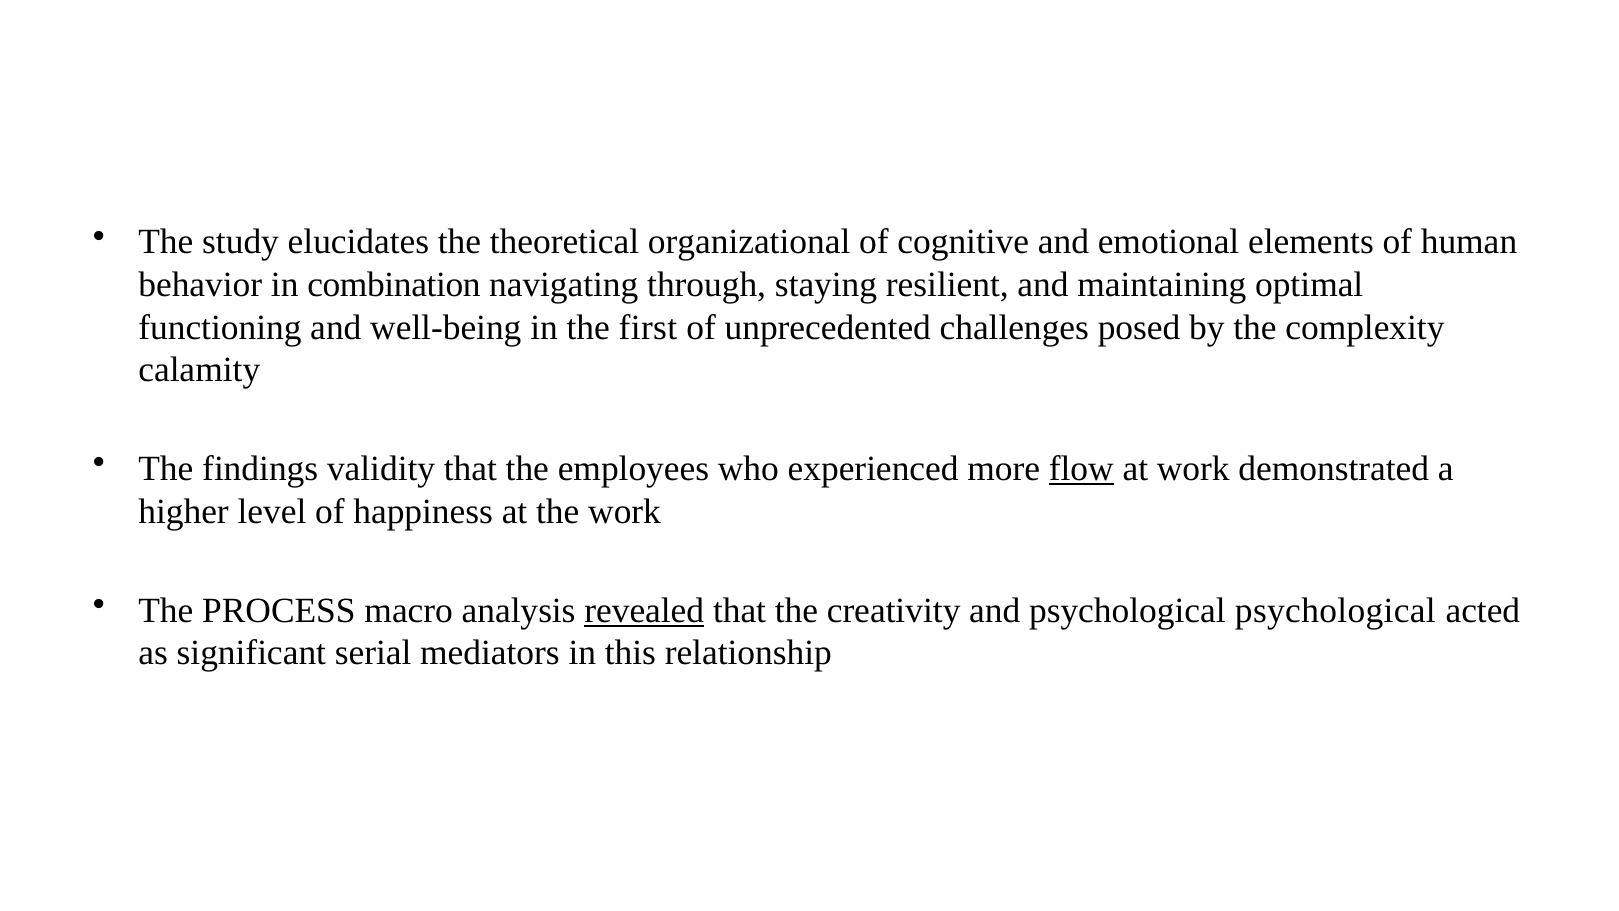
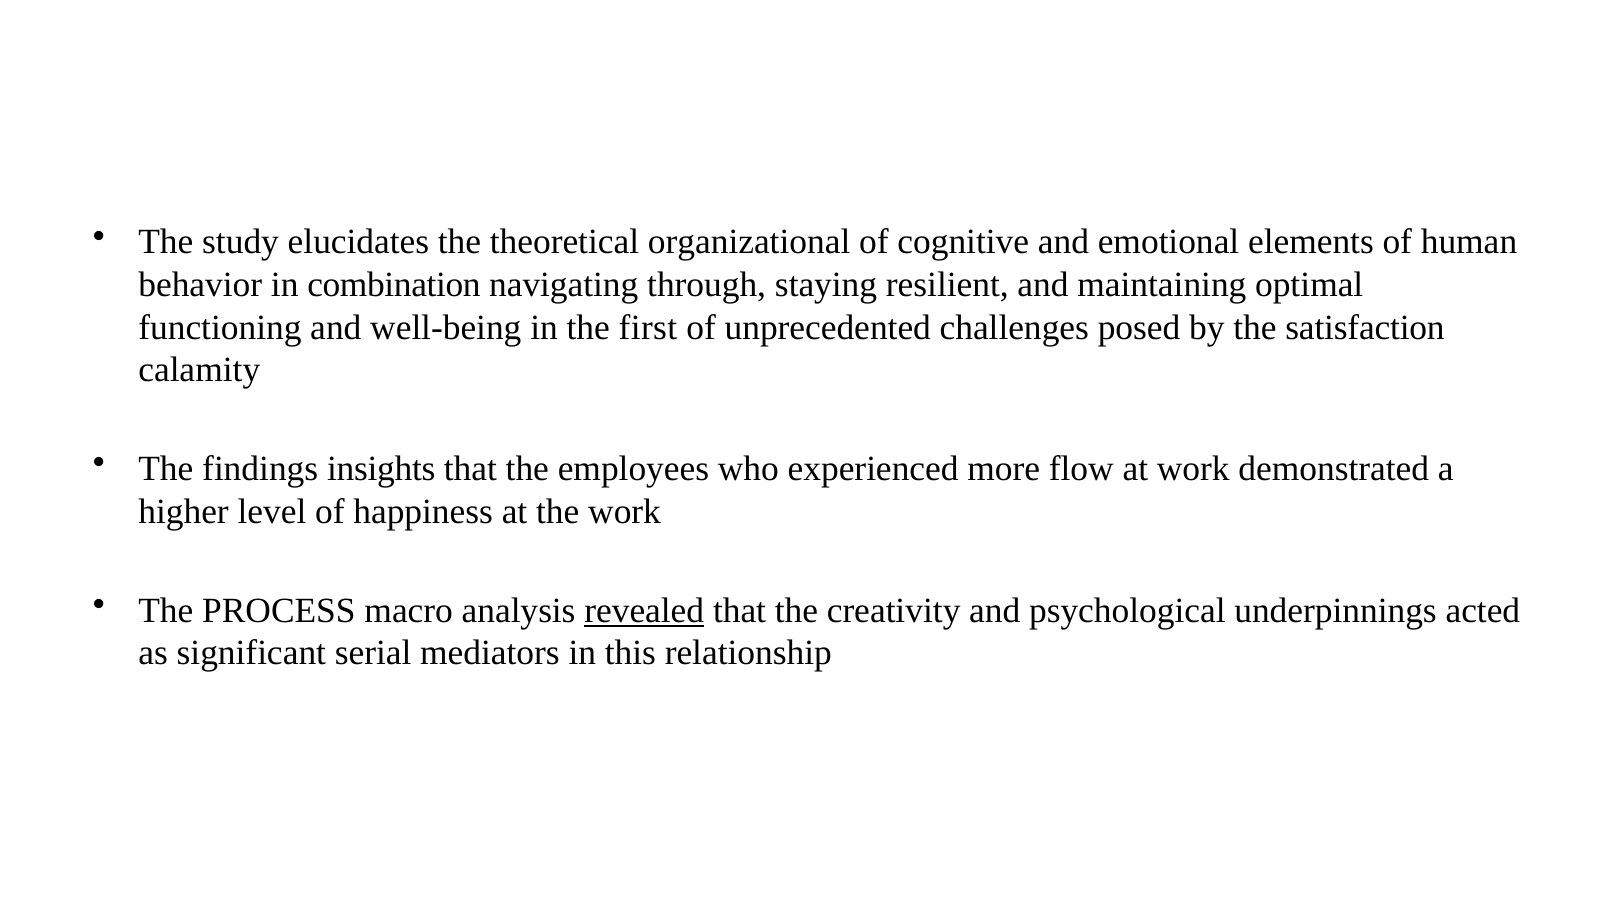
complexity: complexity -> satisfaction (1365, 327)
validity: validity -> insights (381, 469)
flow underline: present -> none (1081, 469)
psychological psychological: psychological -> underpinnings (1336, 610)
